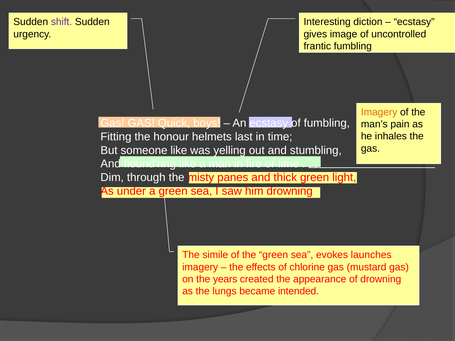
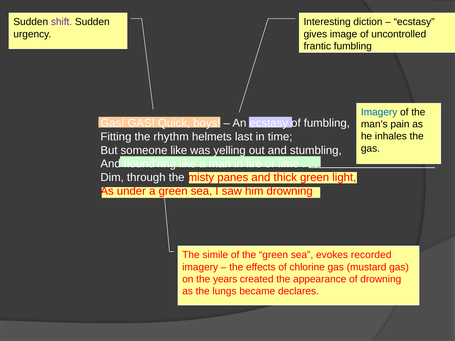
Imagery colour: orange -> blue (379, 112)
honour: honour -> rhythm (171, 137)
launches: launches -> recorded (371, 255)
intended: intended -> declares (298, 292)
